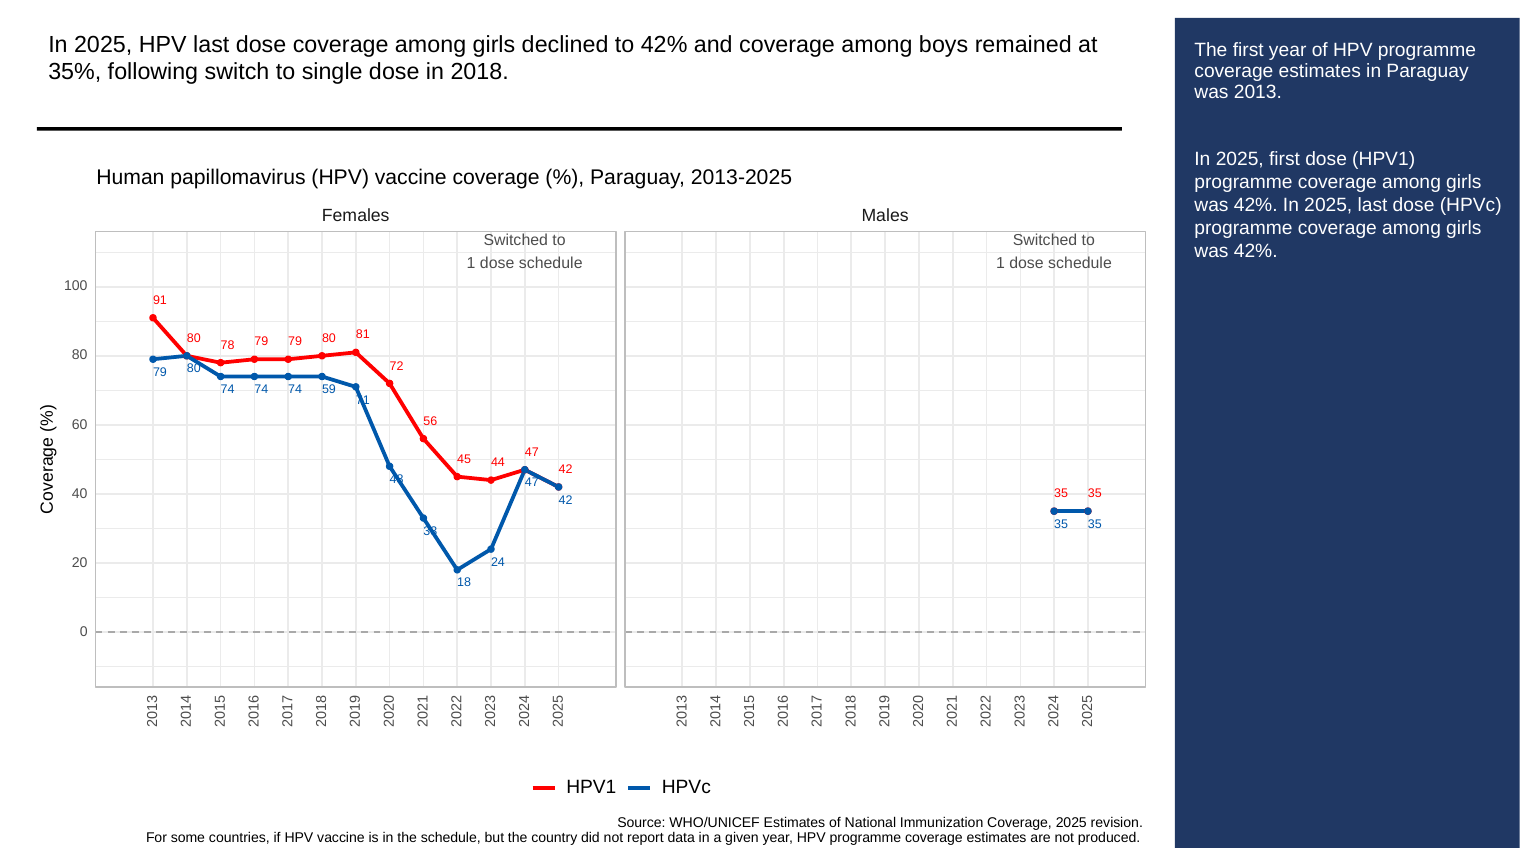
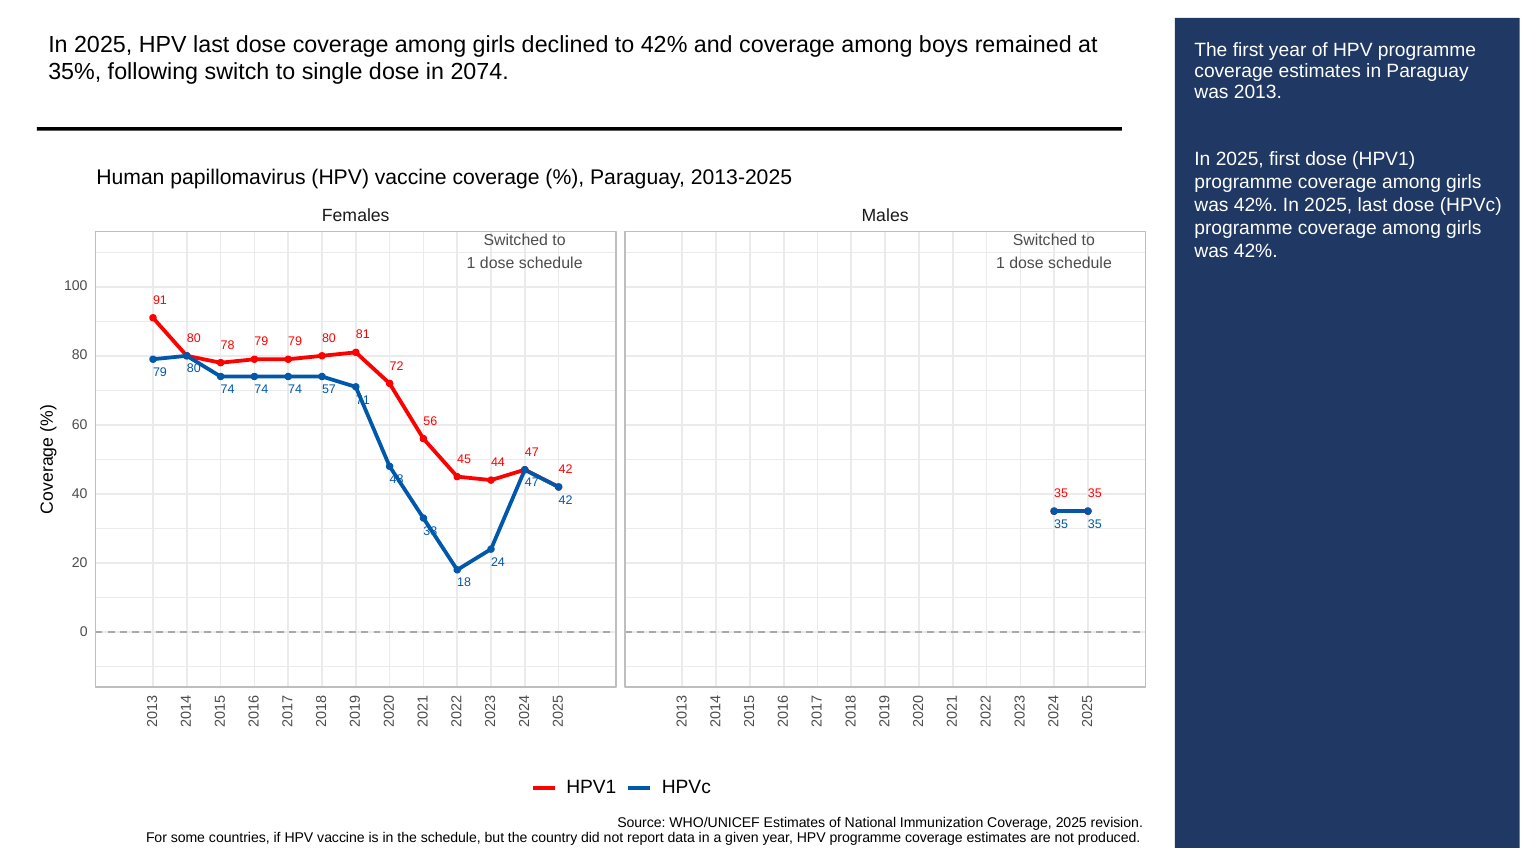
2018: 2018 -> 2074 (480, 72)
59: 59 -> 57 (329, 389)
